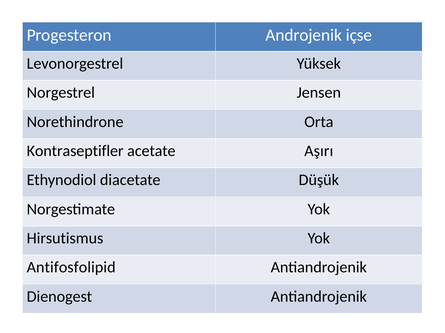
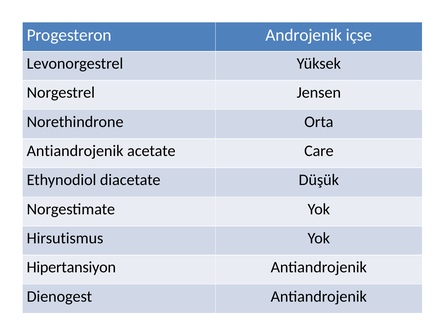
Kontraseptifler: Kontraseptifler -> Antiandrojenik (75, 151)
Aşırı: Aşırı -> Care (319, 151)
Antifosfolipid: Antifosfolipid -> Hipertansiyon (71, 268)
